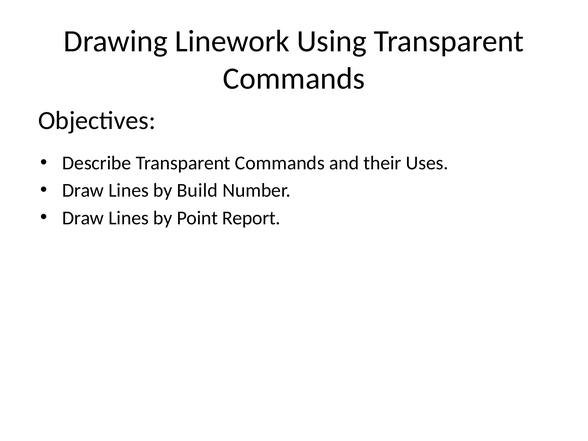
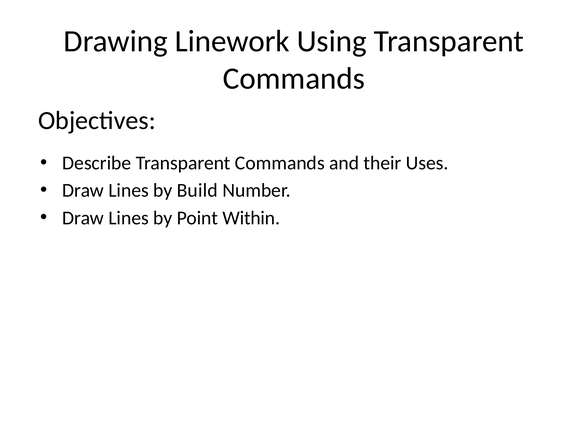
Report: Report -> Within (251, 218)
